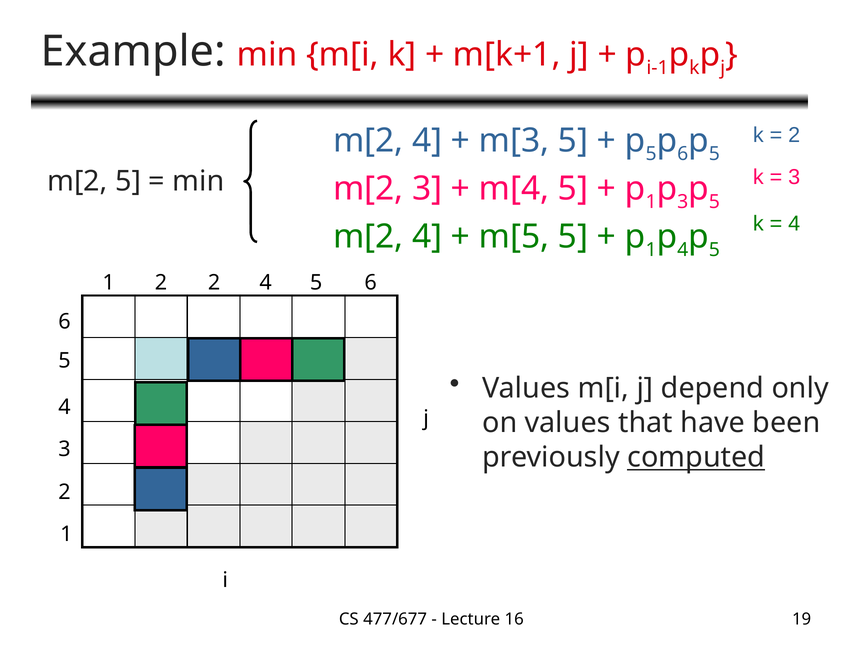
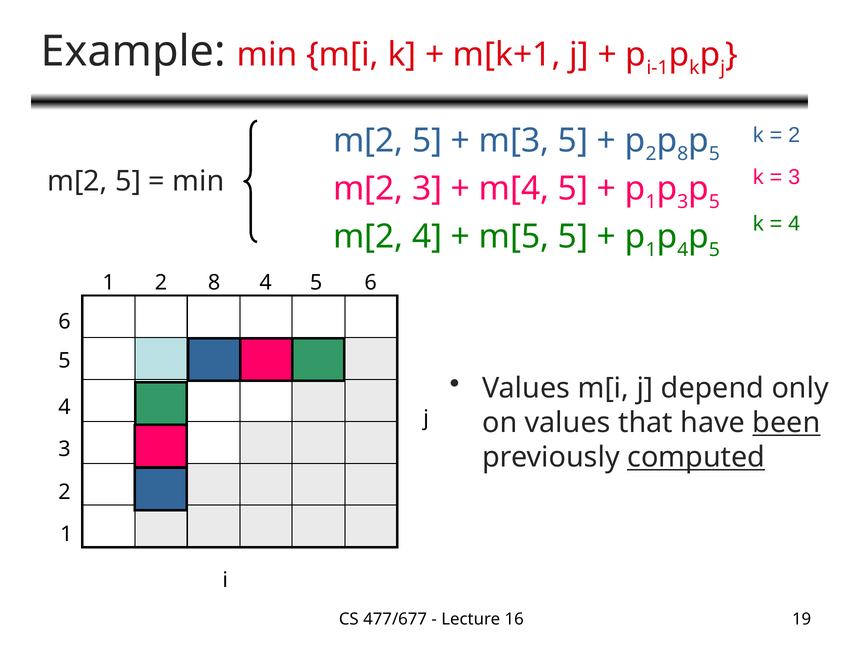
4: 4 -> 5 (427, 141)
5: 5 -> 2 (651, 154)
6: 6 -> 8 (683, 154)
2 2: 2 -> 8 (214, 283)
been underline: none -> present (786, 423)
